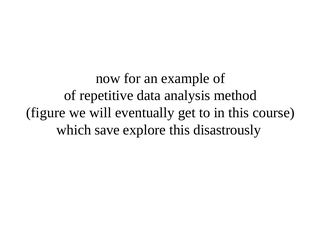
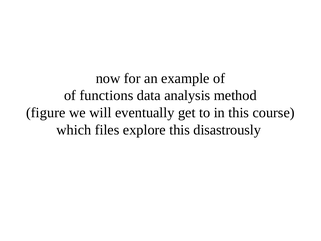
repetitive: repetitive -> functions (106, 95)
save: save -> files (107, 130)
